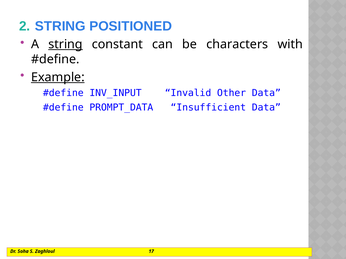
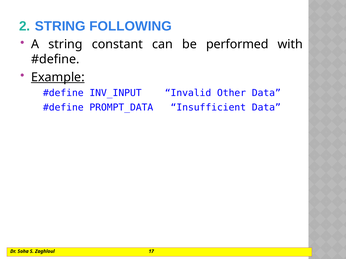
POSITIONED: POSITIONED -> FOLLOWING (131, 26)
string underline: present -> none (66, 44)
characters: characters -> performed (237, 44)
